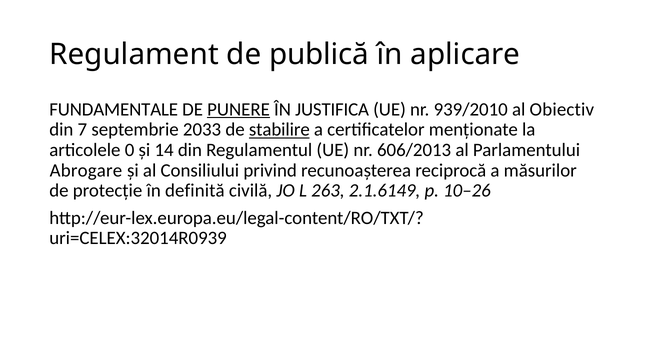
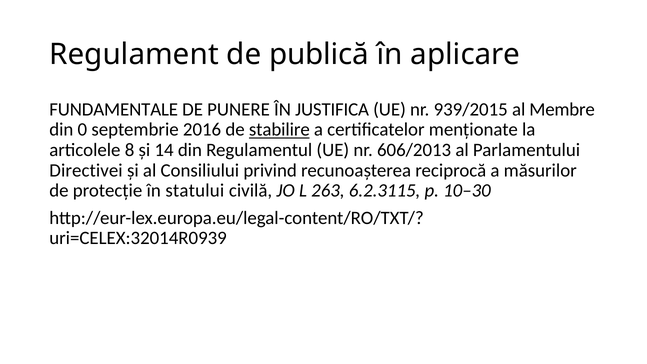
PUNERE underline: present -> none (239, 109)
939/2010: 939/2010 -> 939/2015 (471, 109)
Obiectiv: Obiectiv -> Membre (562, 109)
7: 7 -> 0 (82, 130)
2033: 2033 -> 2016 (202, 130)
0: 0 -> 8 (130, 150)
Abrogare: Abrogare -> Directivei (86, 170)
definită: definită -> statului (195, 191)
2.1.6149: 2.1.6149 -> 6.2.3115 (385, 191)
10–26: 10–26 -> 10–30 (467, 191)
